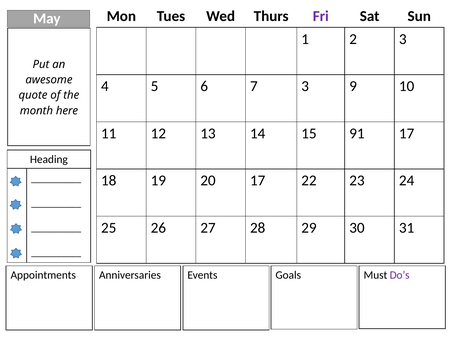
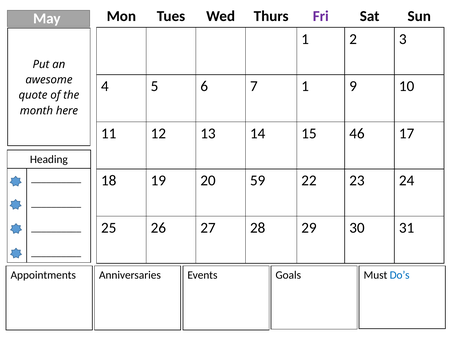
7 3: 3 -> 1 (305, 86)
91: 91 -> 46 (357, 133)
20 17: 17 -> 59 (258, 180)
Do’s colour: purple -> blue (400, 275)
